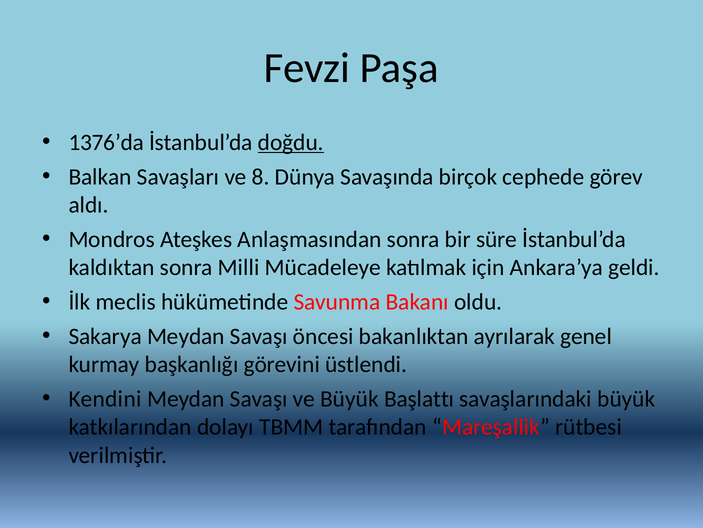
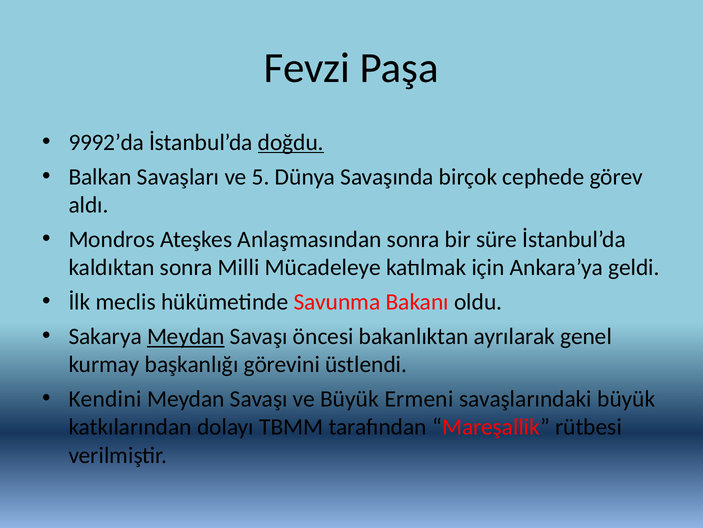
1376’da: 1376’da -> 9992’da (106, 142)
8: 8 -> 5 (261, 177)
Meydan underline: none -> present (186, 336)
Başlattı: Başlattı -> Ermeni (419, 398)
